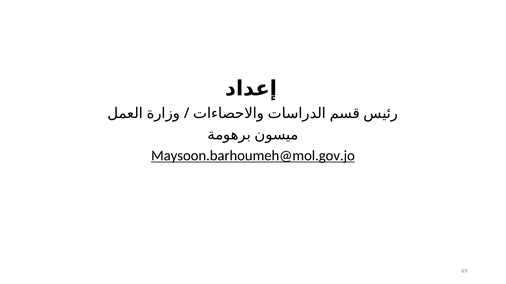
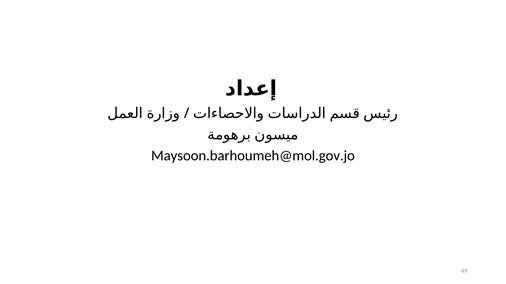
Maysoon.barhoumeh@mol.gov.jo underline: present -> none (253, 156)
